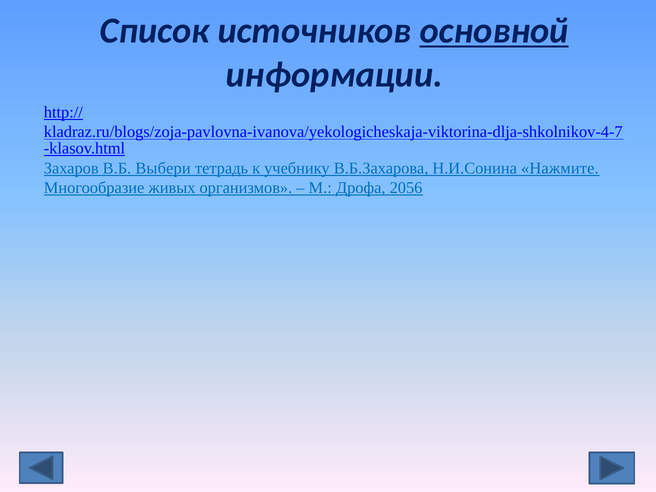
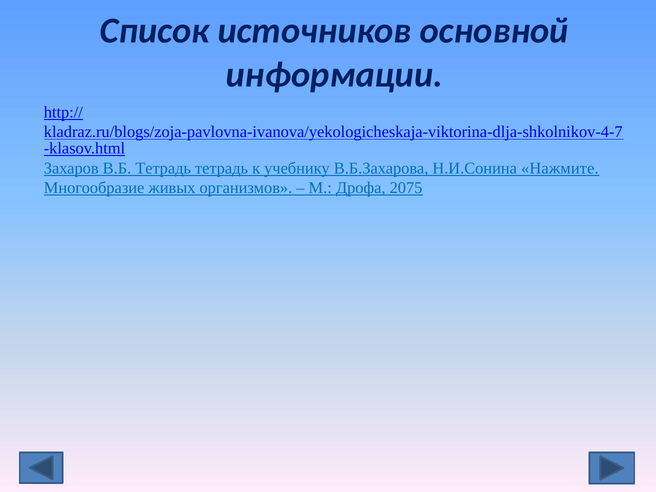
основной underline: present -> none (494, 31)
В.Б Выбери: Выбери -> Тетрадь (163, 168)
2056: 2056 -> 2075 (406, 188)
